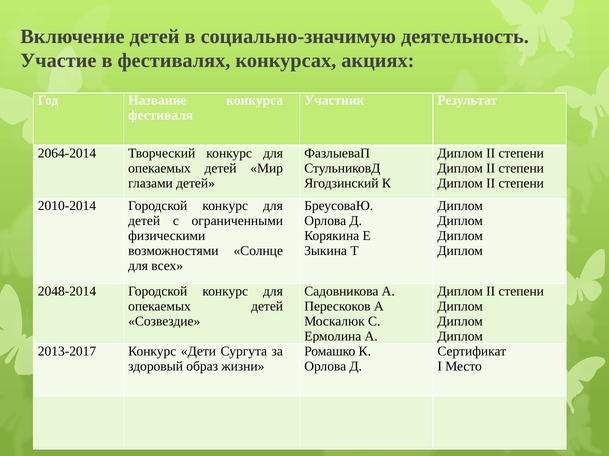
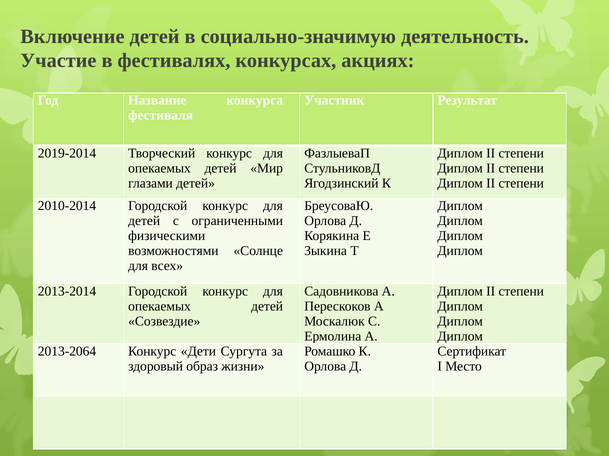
2064-2014: 2064-2014 -> 2019-2014 (67, 153)
2048-2014: 2048-2014 -> 2013-2014 (67, 292)
2013-2017: 2013-2017 -> 2013-2064 (67, 352)
